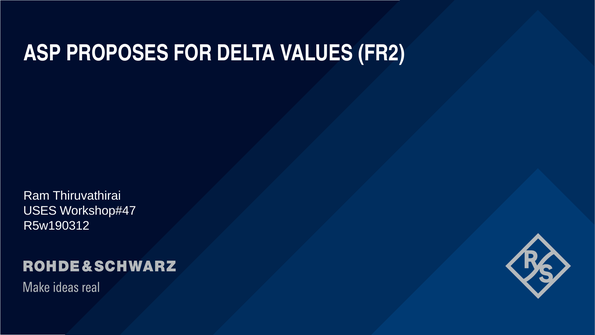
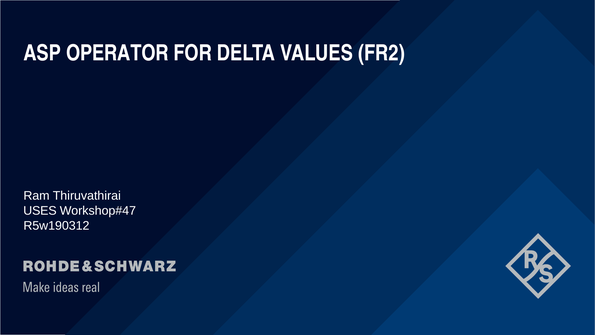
PROPOSES: PROPOSES -> OPERATOR (117, 53)
